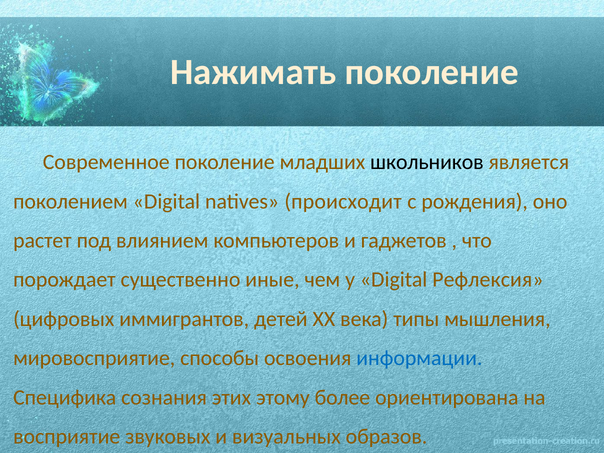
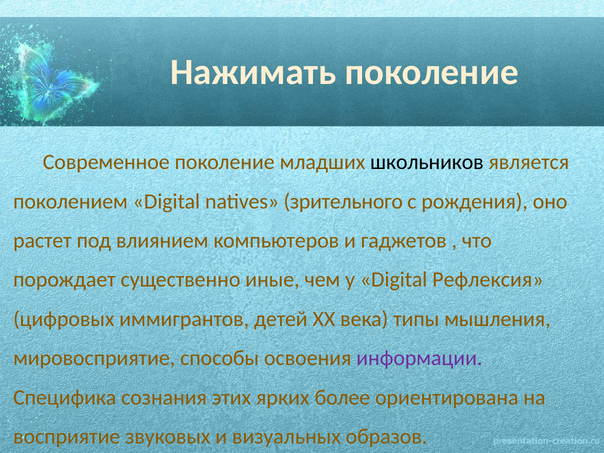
происходит: происходит -> зрительного (343, 201)
информации colour: blue -> purple (419, 358)
этому: этому -> ярких (283, 398)
